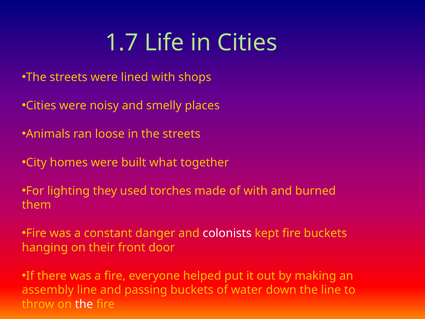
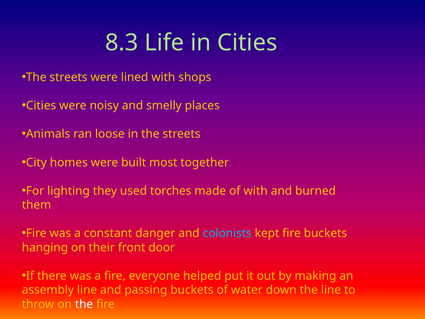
1.7: 1.7 -> 8.3 (122, 43)
what: what -> most (163, 162)
colonists colour: white -> light blue (227, 233)
